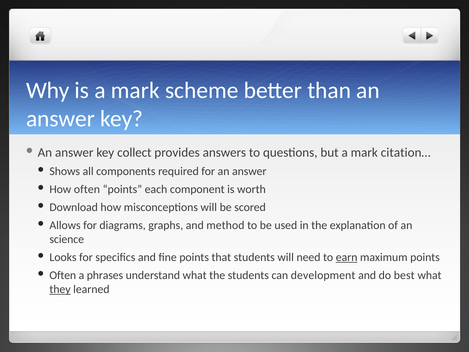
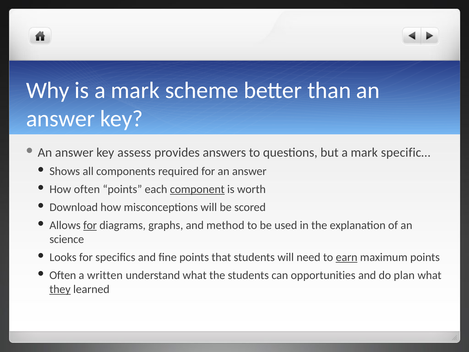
collect: collect -> assess (134, 152)
citation…: citation… -> specific… (406, 152)
component underline: none -> present (197, 189)
for underline: none -> present (90, 225)
phrases: phrases -> written (105, 275)
development: development -> opportunities (323, 275)
best: best -> plan (404, 275)
